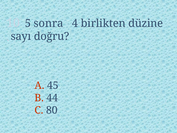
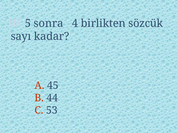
düzine: düzine -> sözcük (146, 23)
doğru: doğru -> kadar (52, 36)
80: 80 -> 53 (52, 110)
